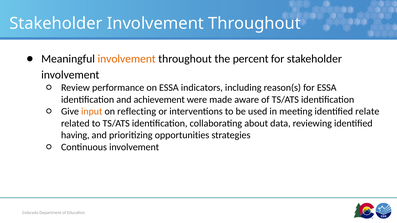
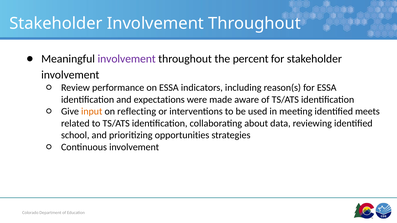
involvement colour: orange -> purple (127, 59)
achievement: achievement -> expectations (159, 100)
relate: relate -> meets (367, 112)
having: having -> school (75, 135)
